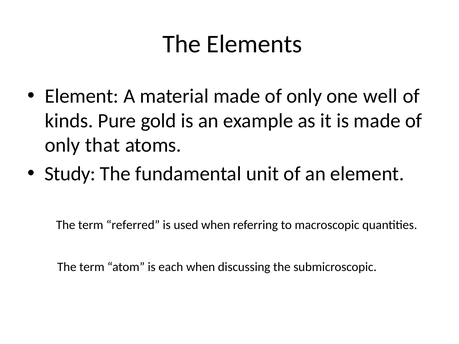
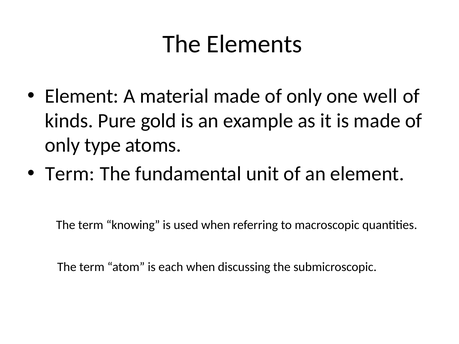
that: that -> type (103, 145)
Study: Study -> Term (70, 174)
referred: referred -> knowing (133, 225)
